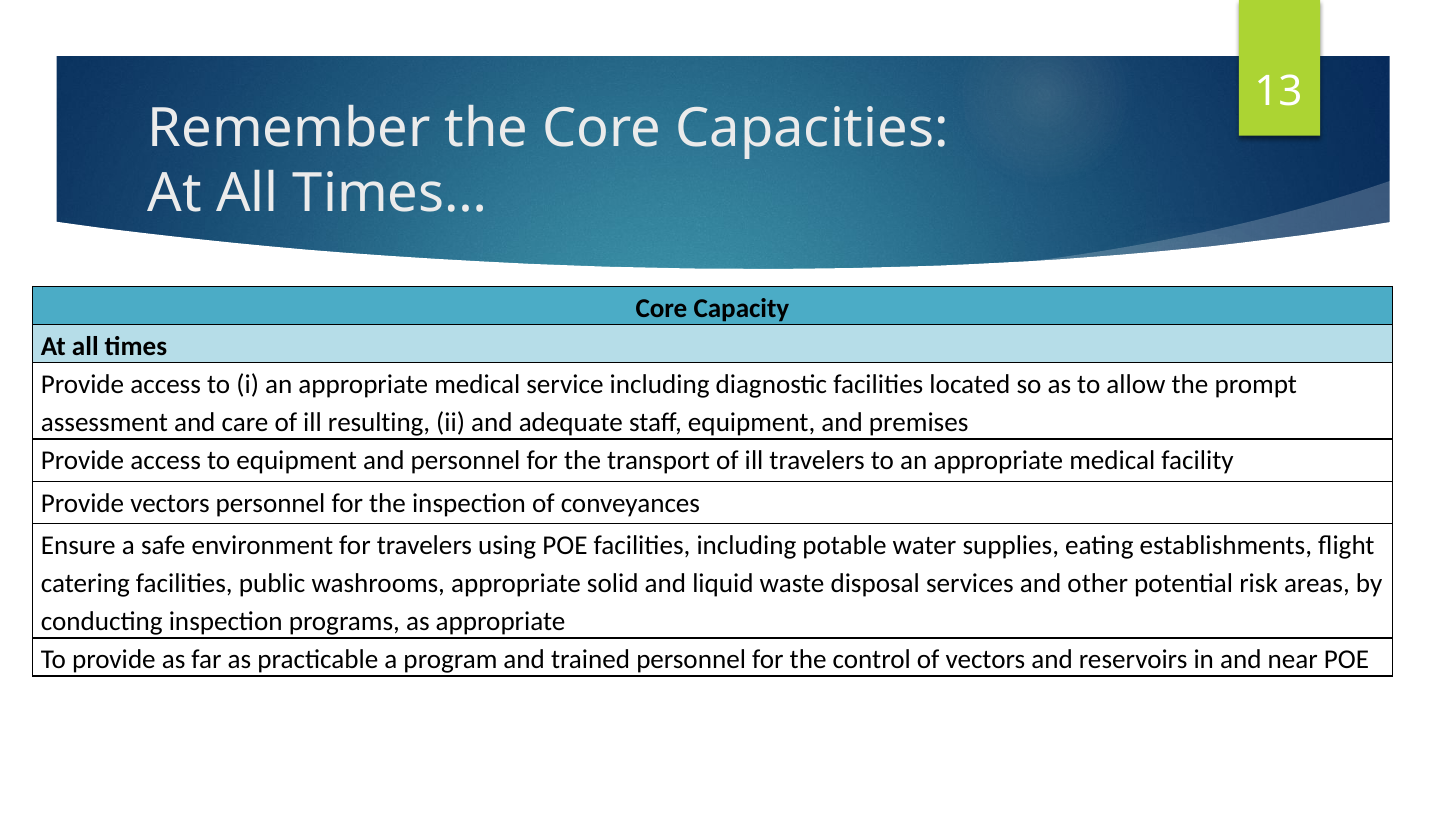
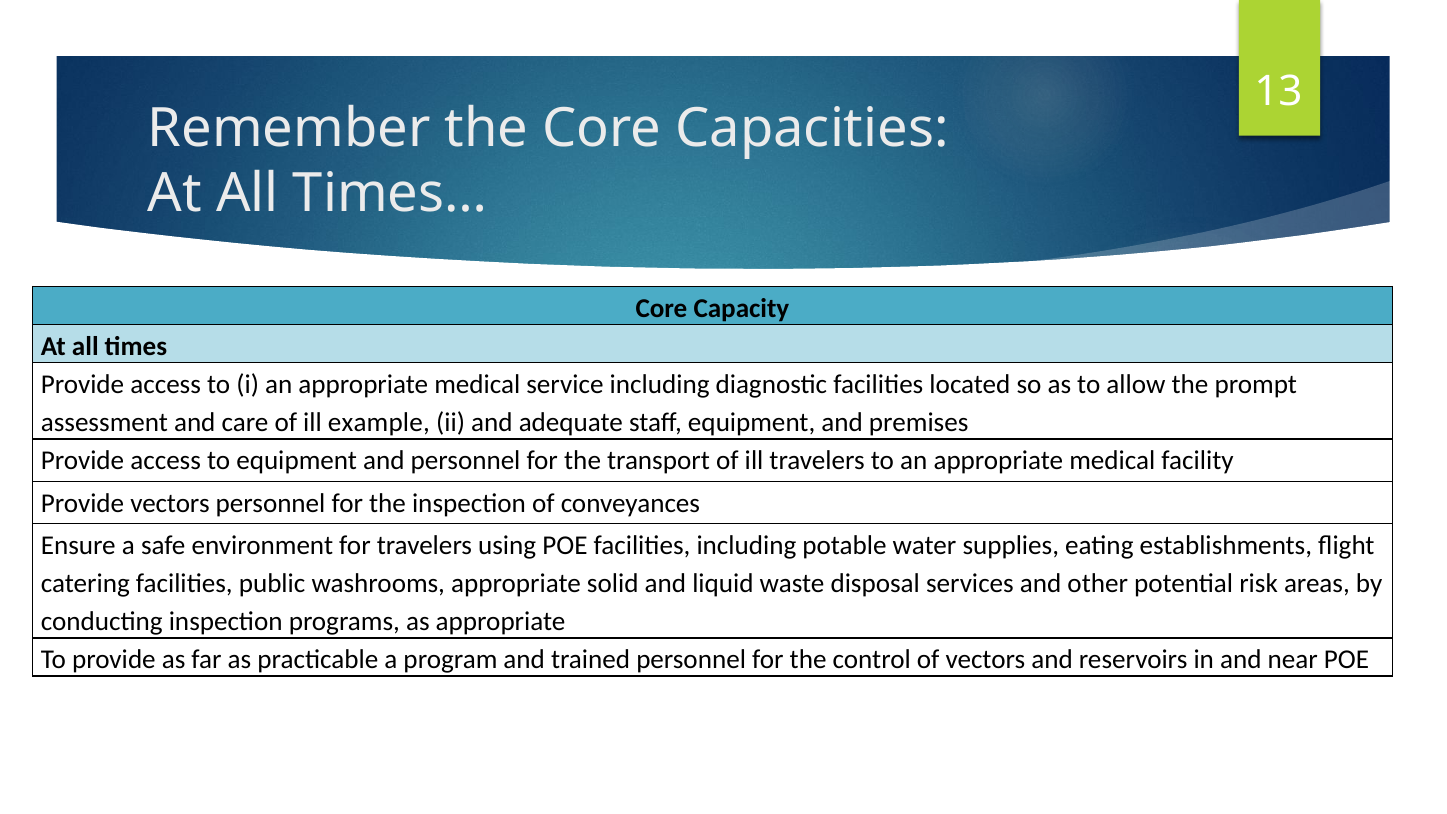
resulting: resulting -> example (379, 423)
